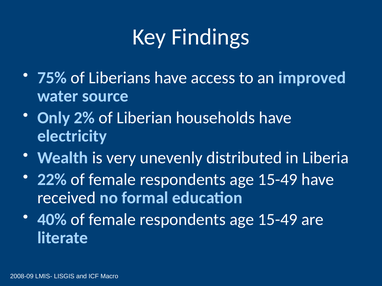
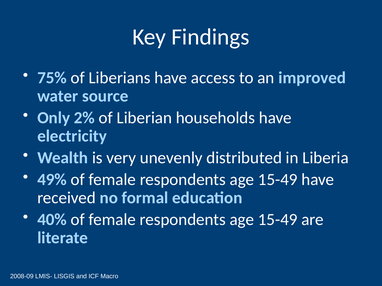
22%: 22% -> 49% (52, 180)
